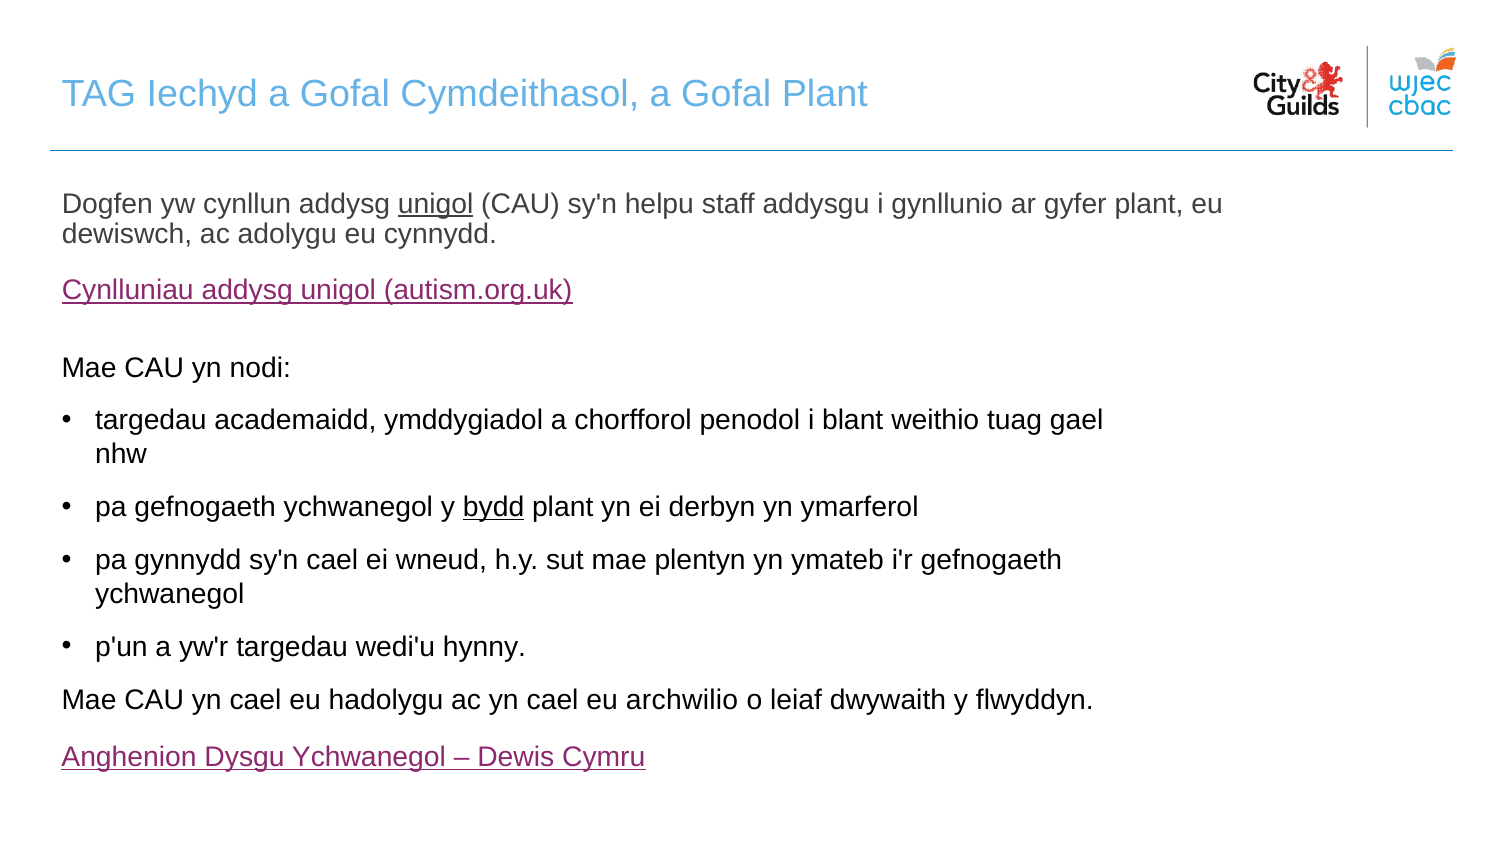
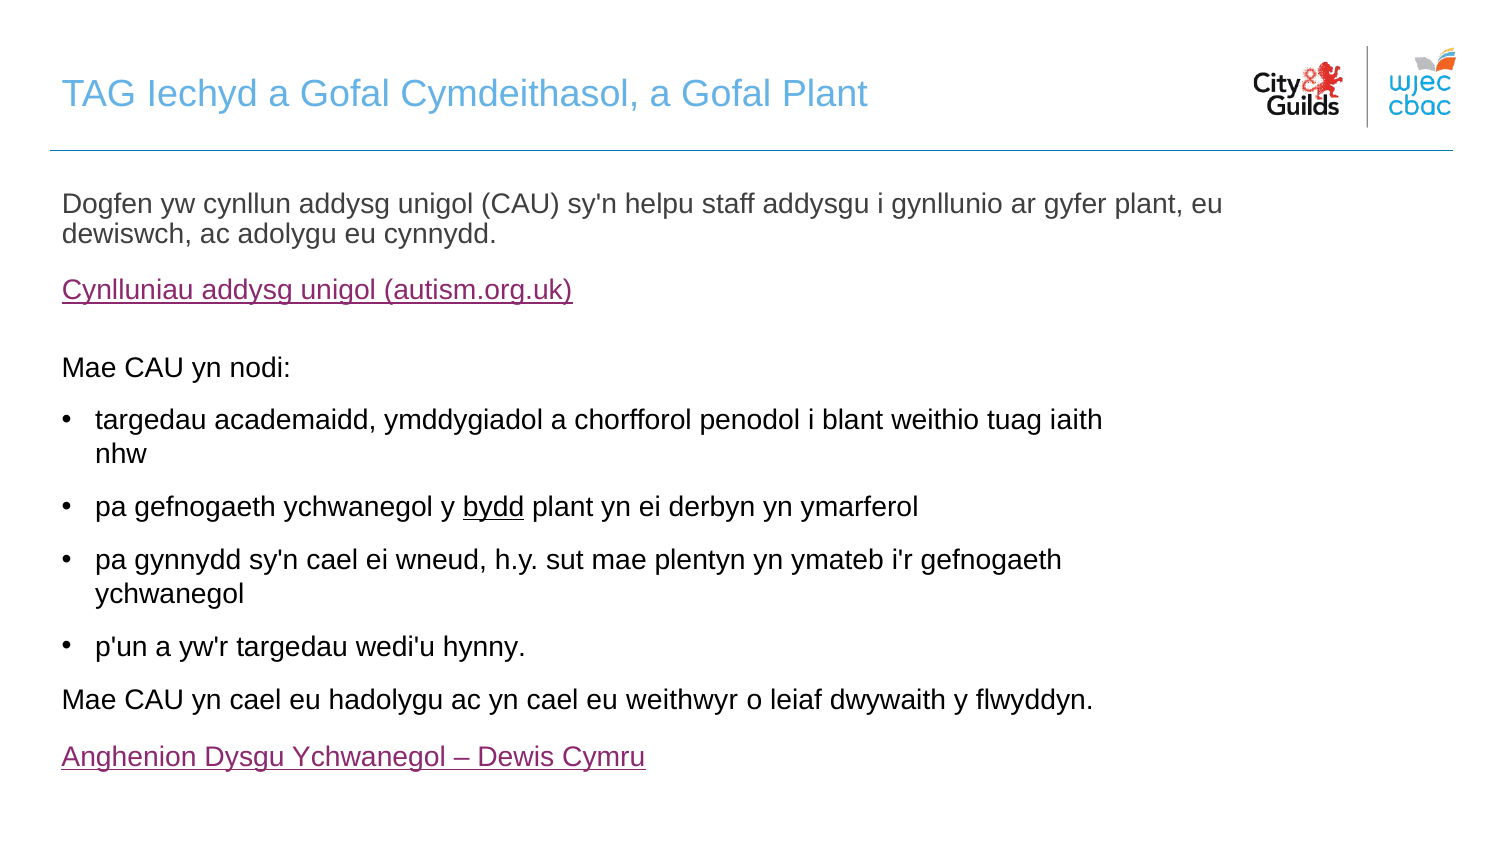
unigol underline: present -> none (436, 204)
gael: gael -> iaith (1076, 421)
archwilio: archwilio -> weithwyr (682, 700)
